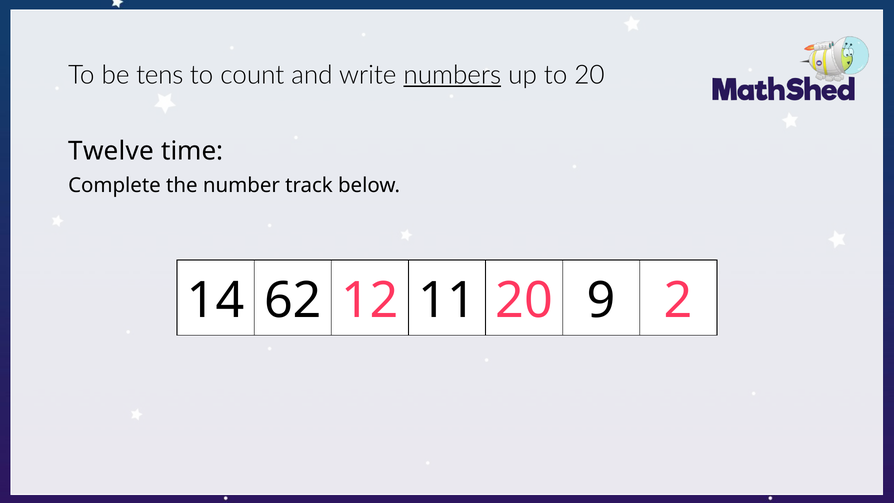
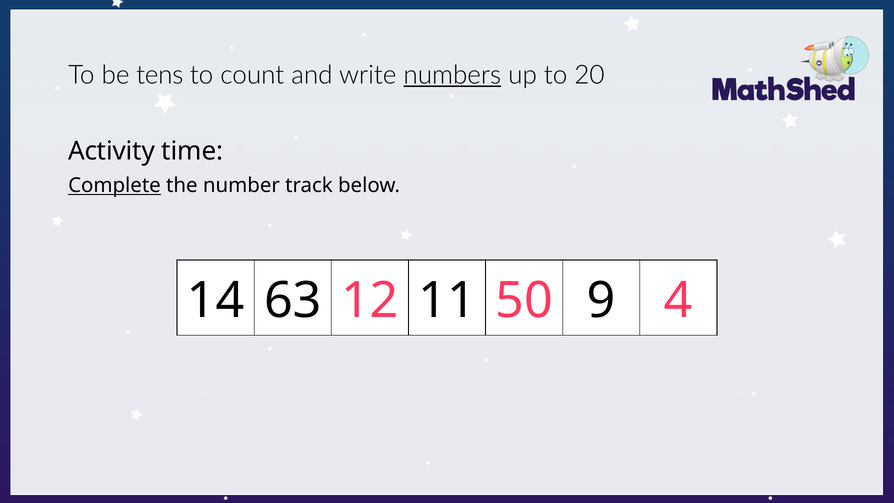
Twelve: Twelve -> Activity (111, 151)
Complete underline: none -> present (114, 186)
62: 62 -> 63 (293, 300)
11 20: 20 -> 50 (524, 300)
2: 2 -> 4 (678, 300)
